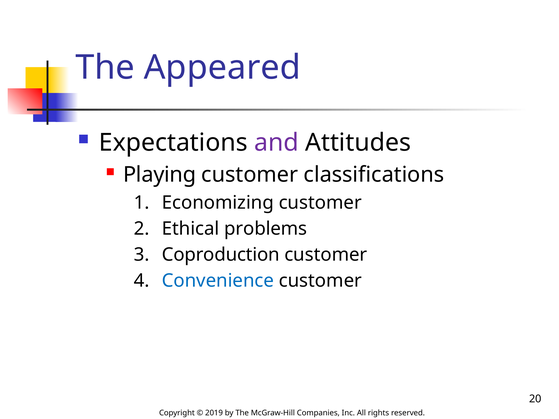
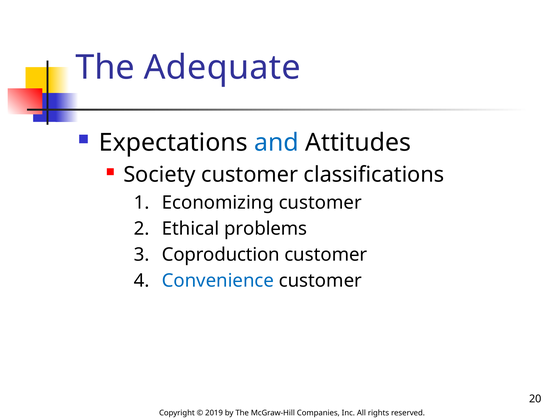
Appeared: Appeared -> Adequate (222, 68)
and colour: purple -> blue (276, 143)
Playing: Playing -> Society (160, 175)
